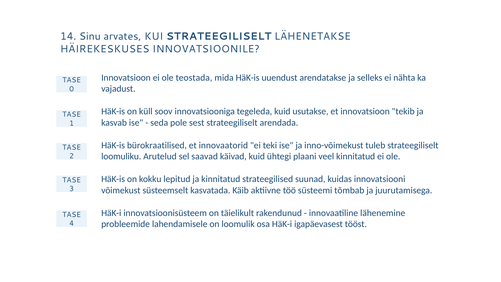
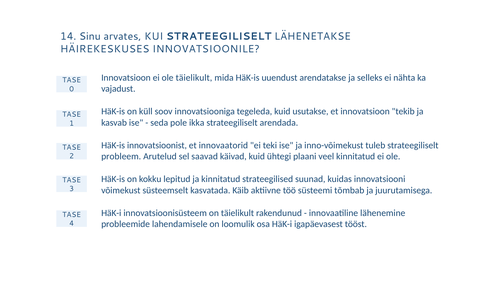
ole teostada: teostada -> täielikult (194, 78)
sest: sest -> ikka (197, 123)
bürokraatilised: bürokraatilised -> innovatsioonist (157, 145)
loomuliku: loomuliku -> probleem (121, 156)
